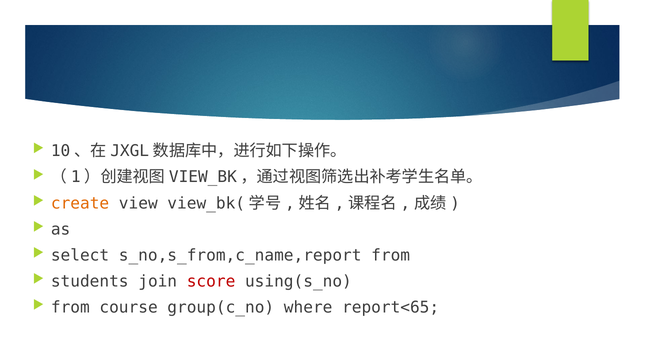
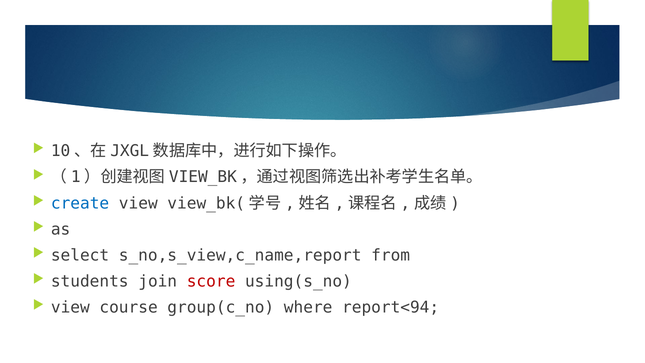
create colour: orange -> blue (80, 203)
s_no,s_from,c_name,report: s_no,s_from,c_name,report -> s_no,s_view,c_name,report (240, 255)
from: from -> view (70, 307)
report<65: report<65 -> report<94 (391, 307)
